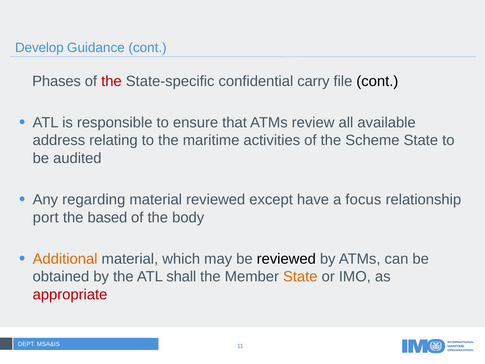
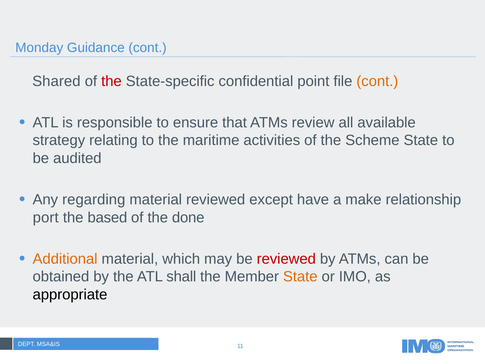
Develop: Develop -> Monday (39, 48)
Phases: Phases -> Shared (56, 81)
carry: carry -> point (313, 81)
cont colour: black -> orange (377, 81)
address: address -> strategy (59, 140)
focus: focus -> make (363, 200)
body: body -> done (188, 217)
reviewed colour: black -> red (286, 259)
appropriate colour: red -> black (70, 294)
